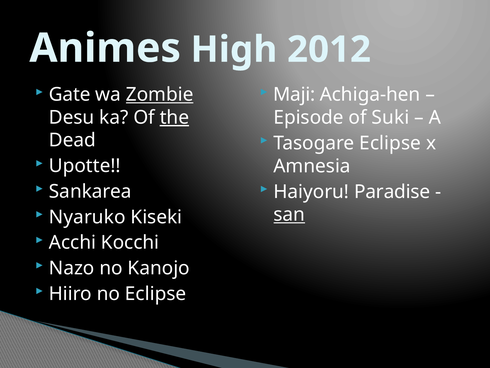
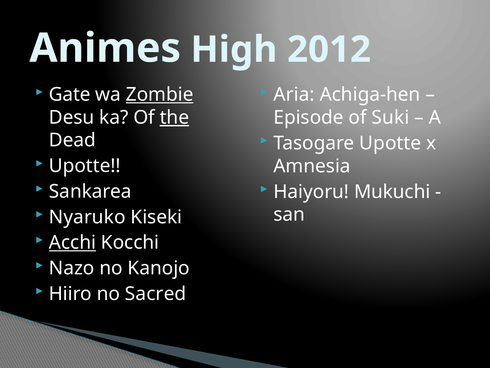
Maji: Maji -> Aria (294, 95)
Tasogare Eclipse: Eclipse -> Upotte (390, 143)
Paradise: Paradise -> Mukuchi (392, 192)
san underline: present -> none (289, 214)
Acchi underline: none -> present (72, 242)
no Eclipse: Eclipse -> Sacred (156, 293)
